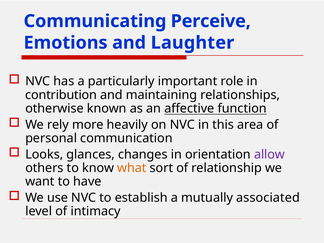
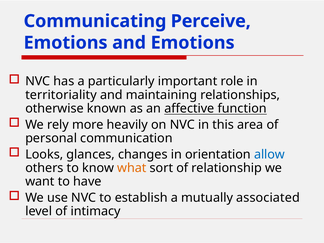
and Laughter: Laughter -> Emotions (193, 43)
contribution: contribution -> territoriality (61, 95)
allow colour: purple -> blue (269, 154)
